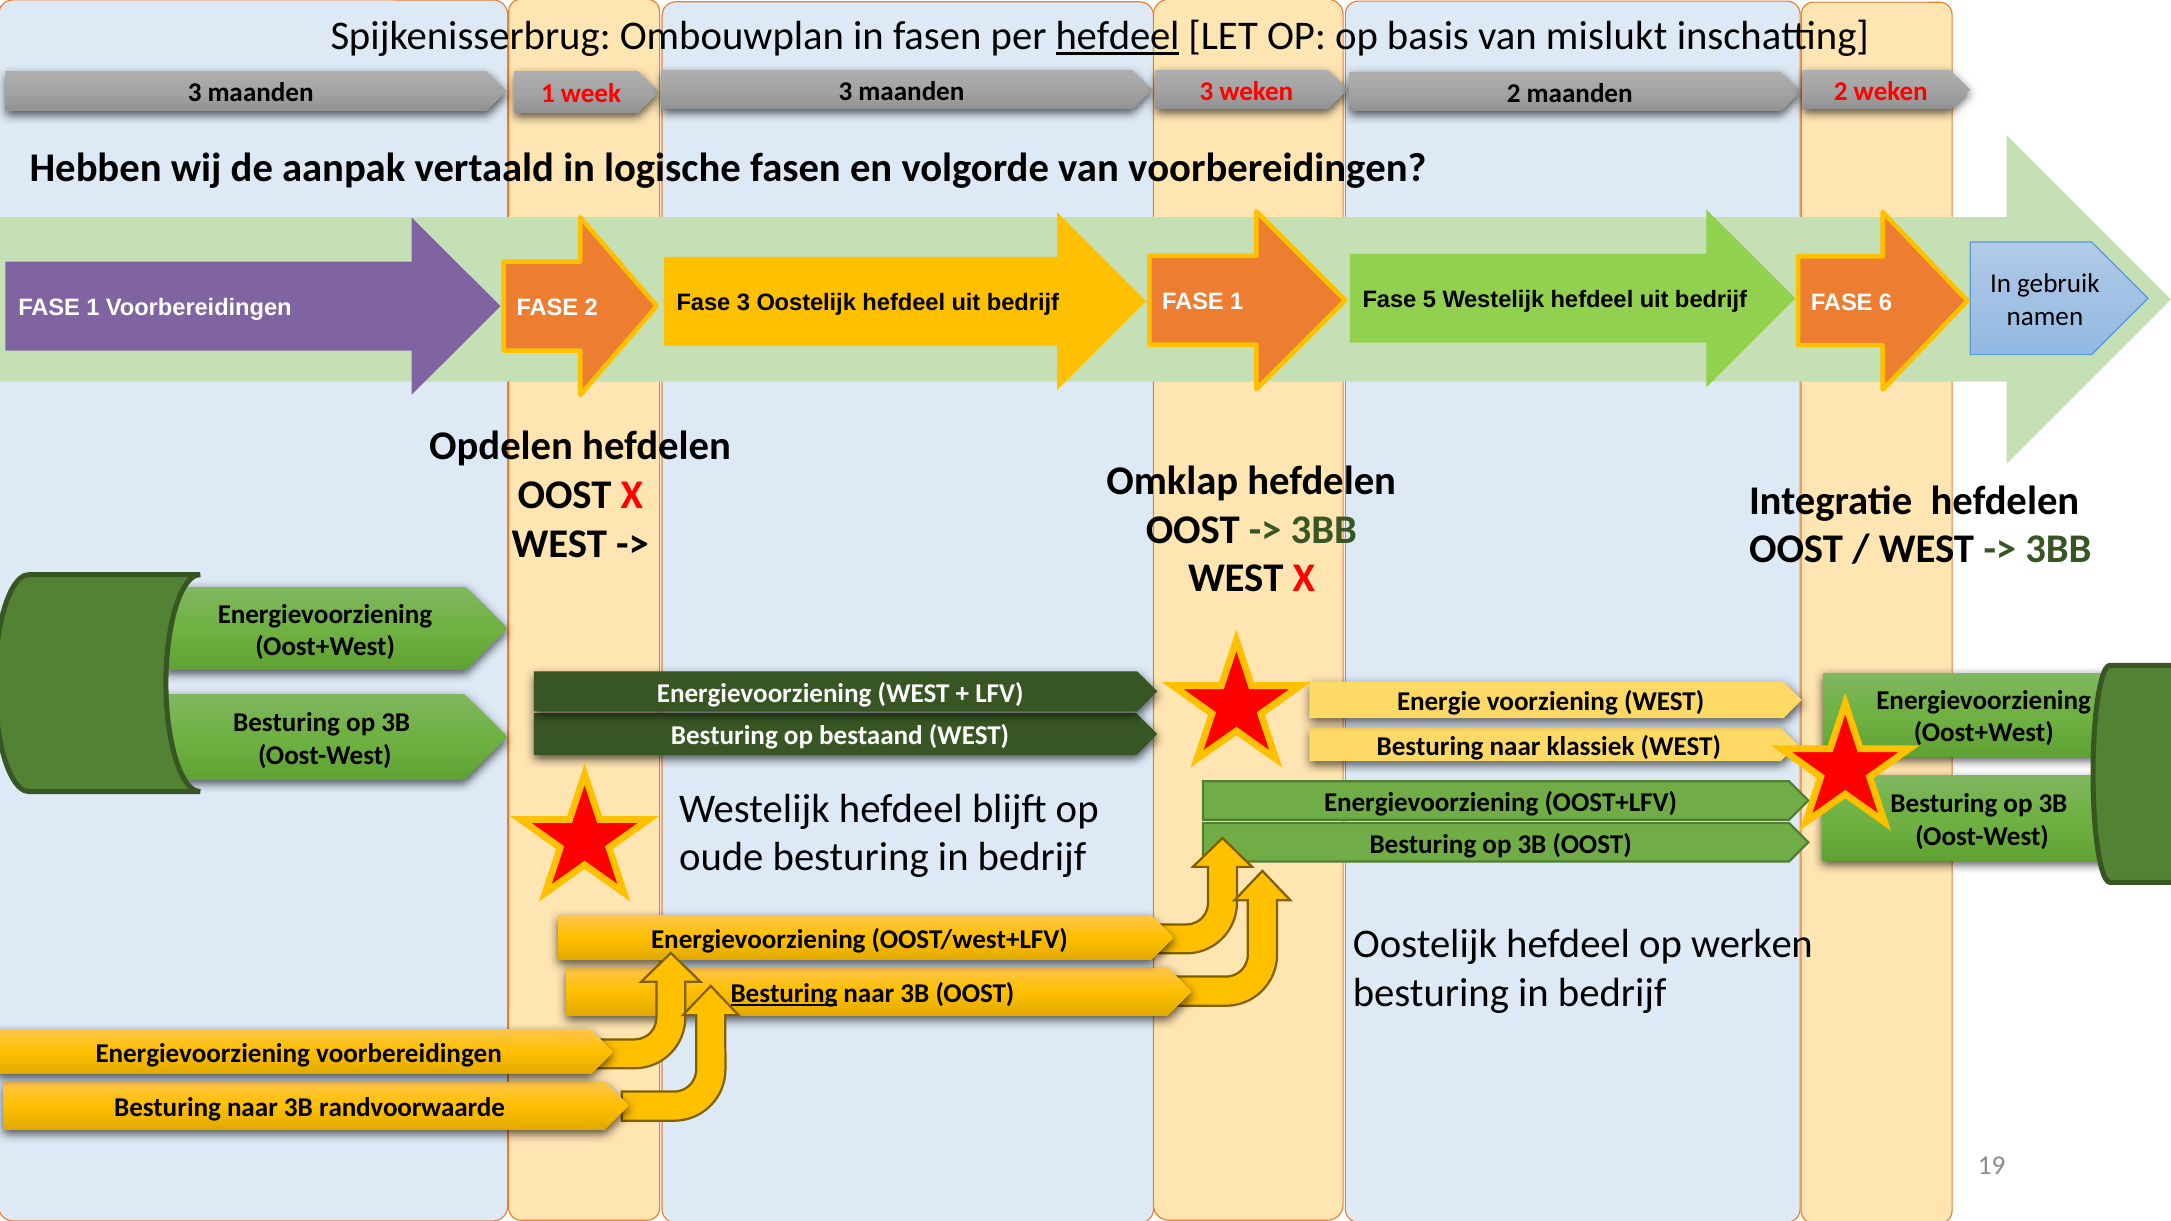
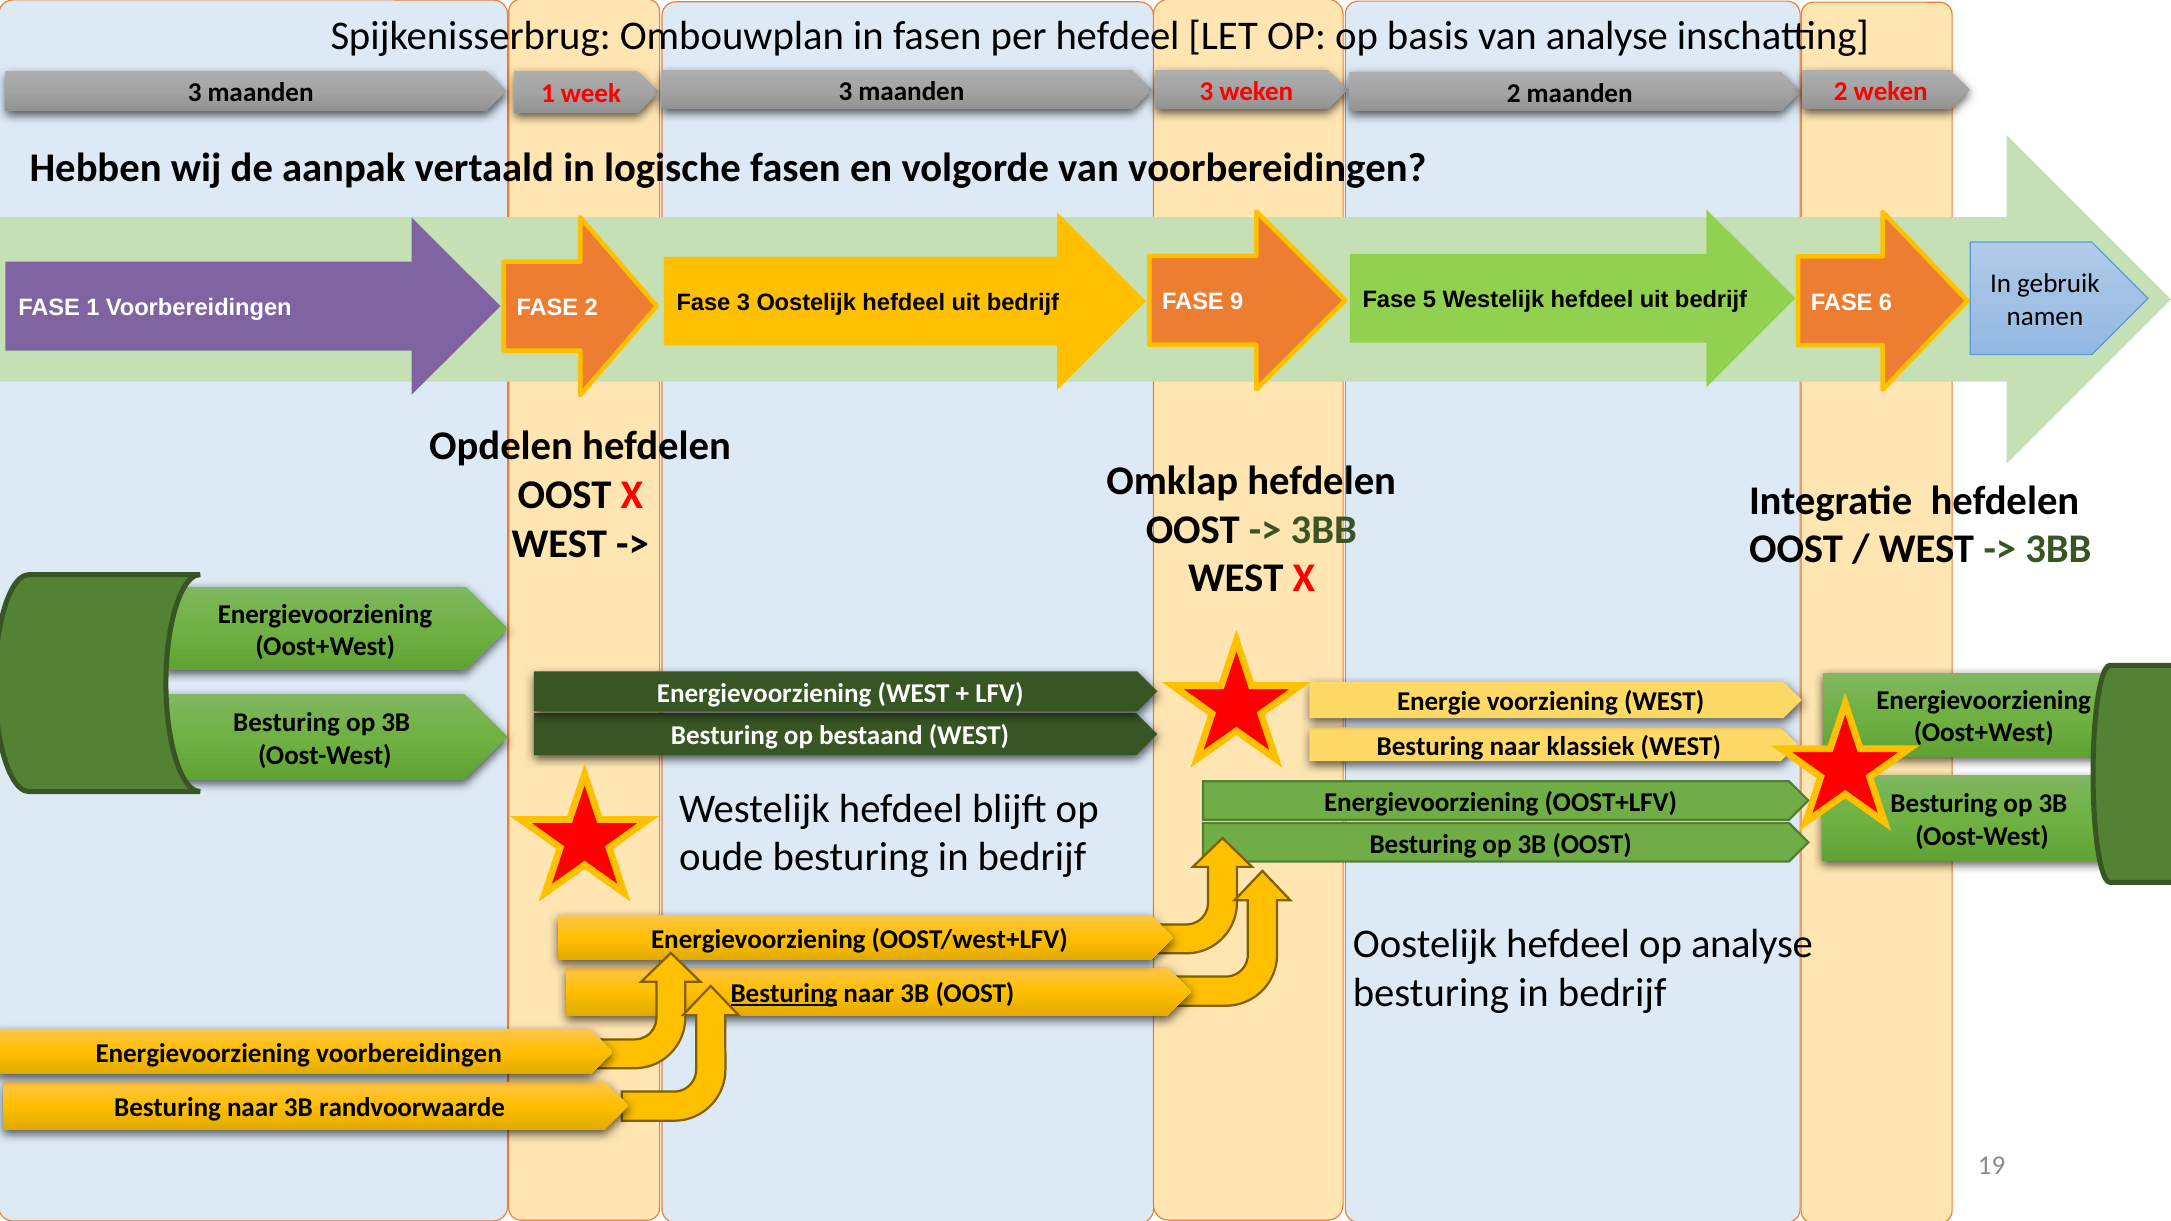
hefdeel underline: present -> none (1118, 36)
van mislukt: mislukt -> analyse (1607, 36)
2 FASE 1: 1 -> 9 (1237, 302)
op werken: werken -> analyse (1752, 944)
